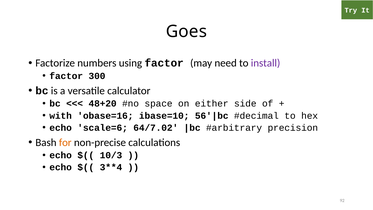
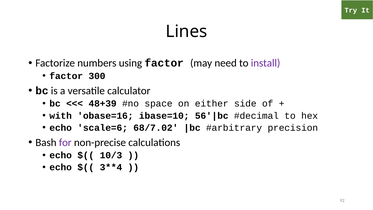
Goes: Goes -> Lines (186, 31)
48+20: 48+20 -> 48+39 (103, 104)
64/7.02: 64/7.02 -> 68/7.02 (156, 128)
for colour: orange -> purple (65, 142)
